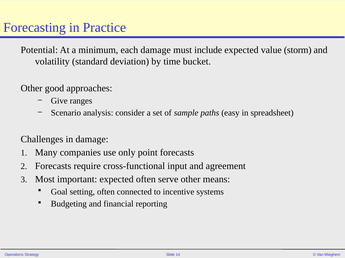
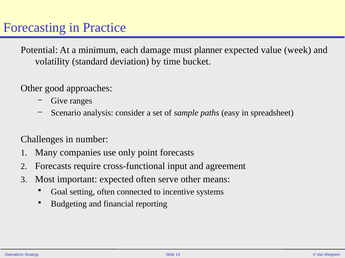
include: include -> planner (208, 50)
storm: storm -> week (298, 50)
in damage: damage -> number (92, 140)
